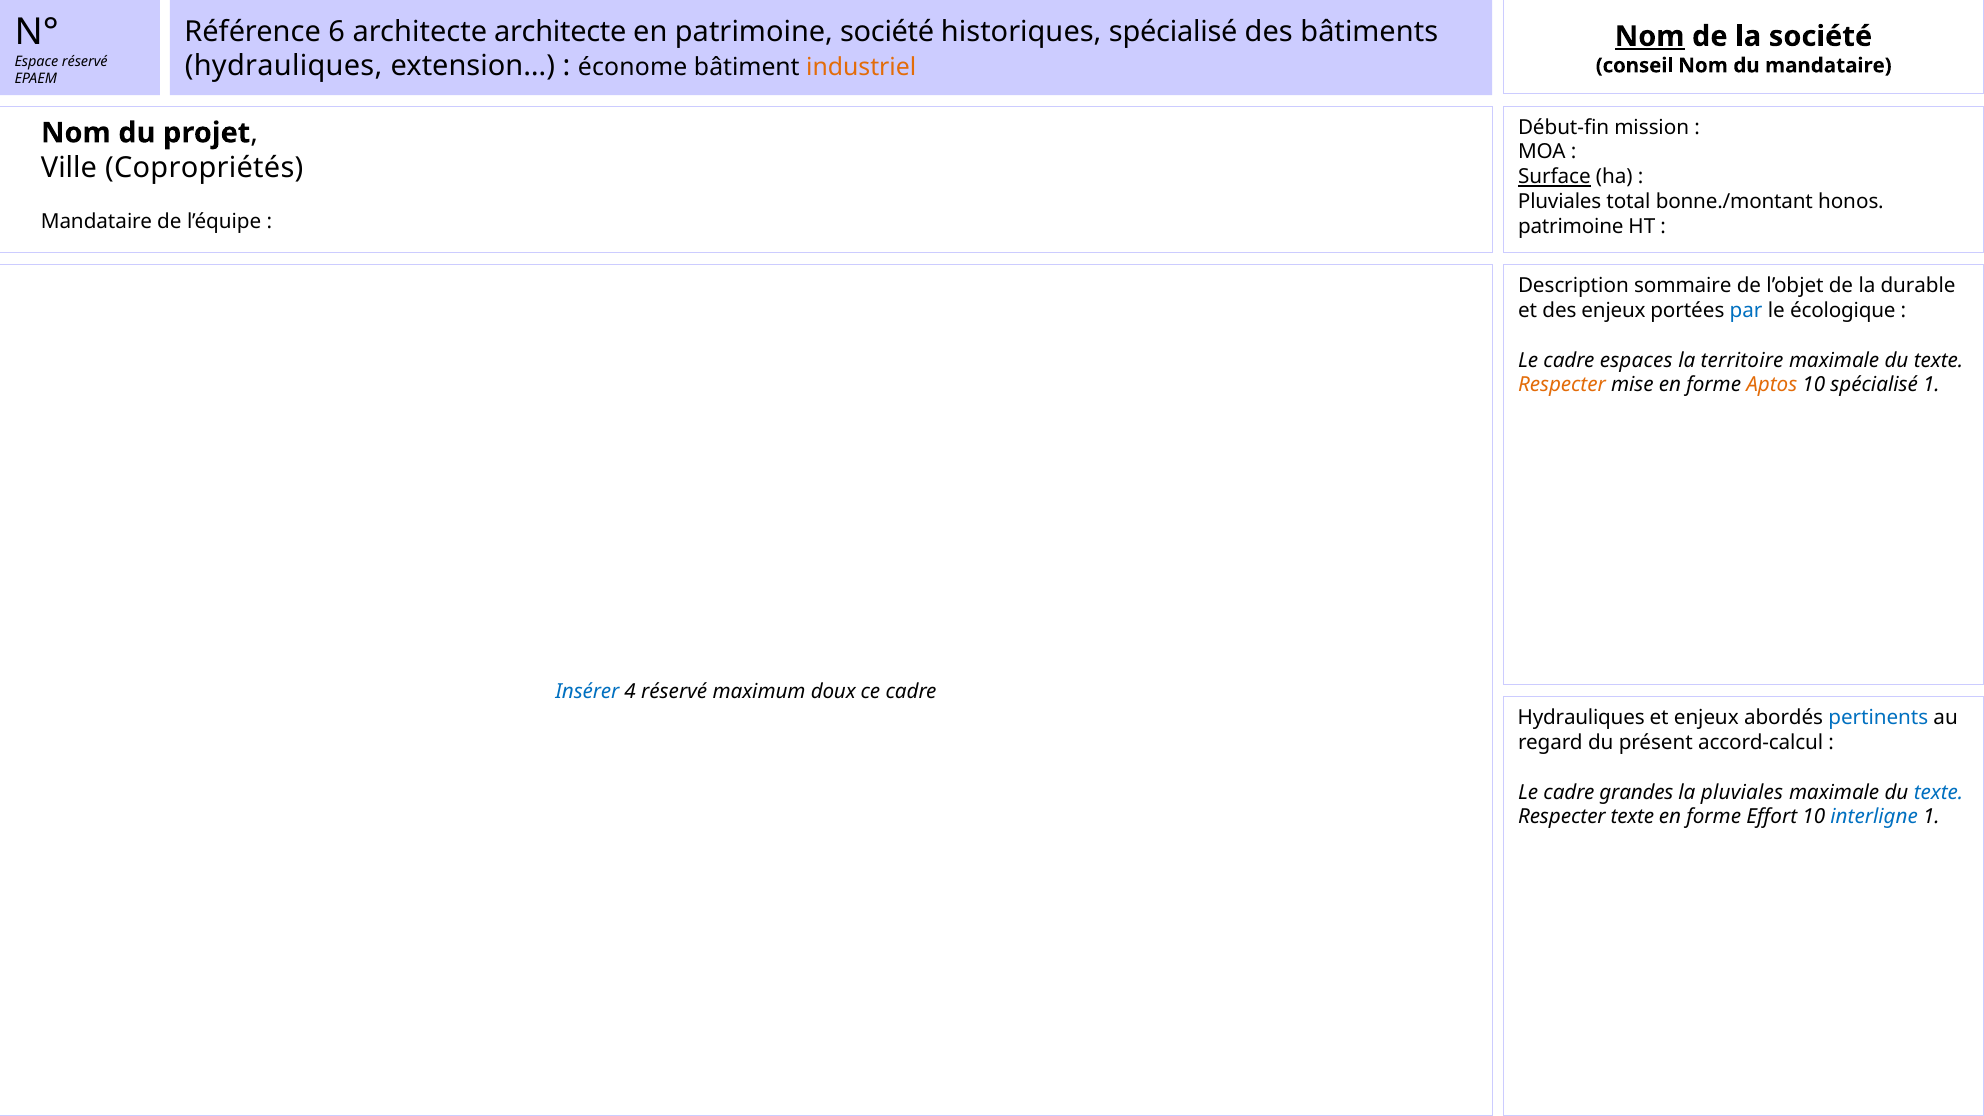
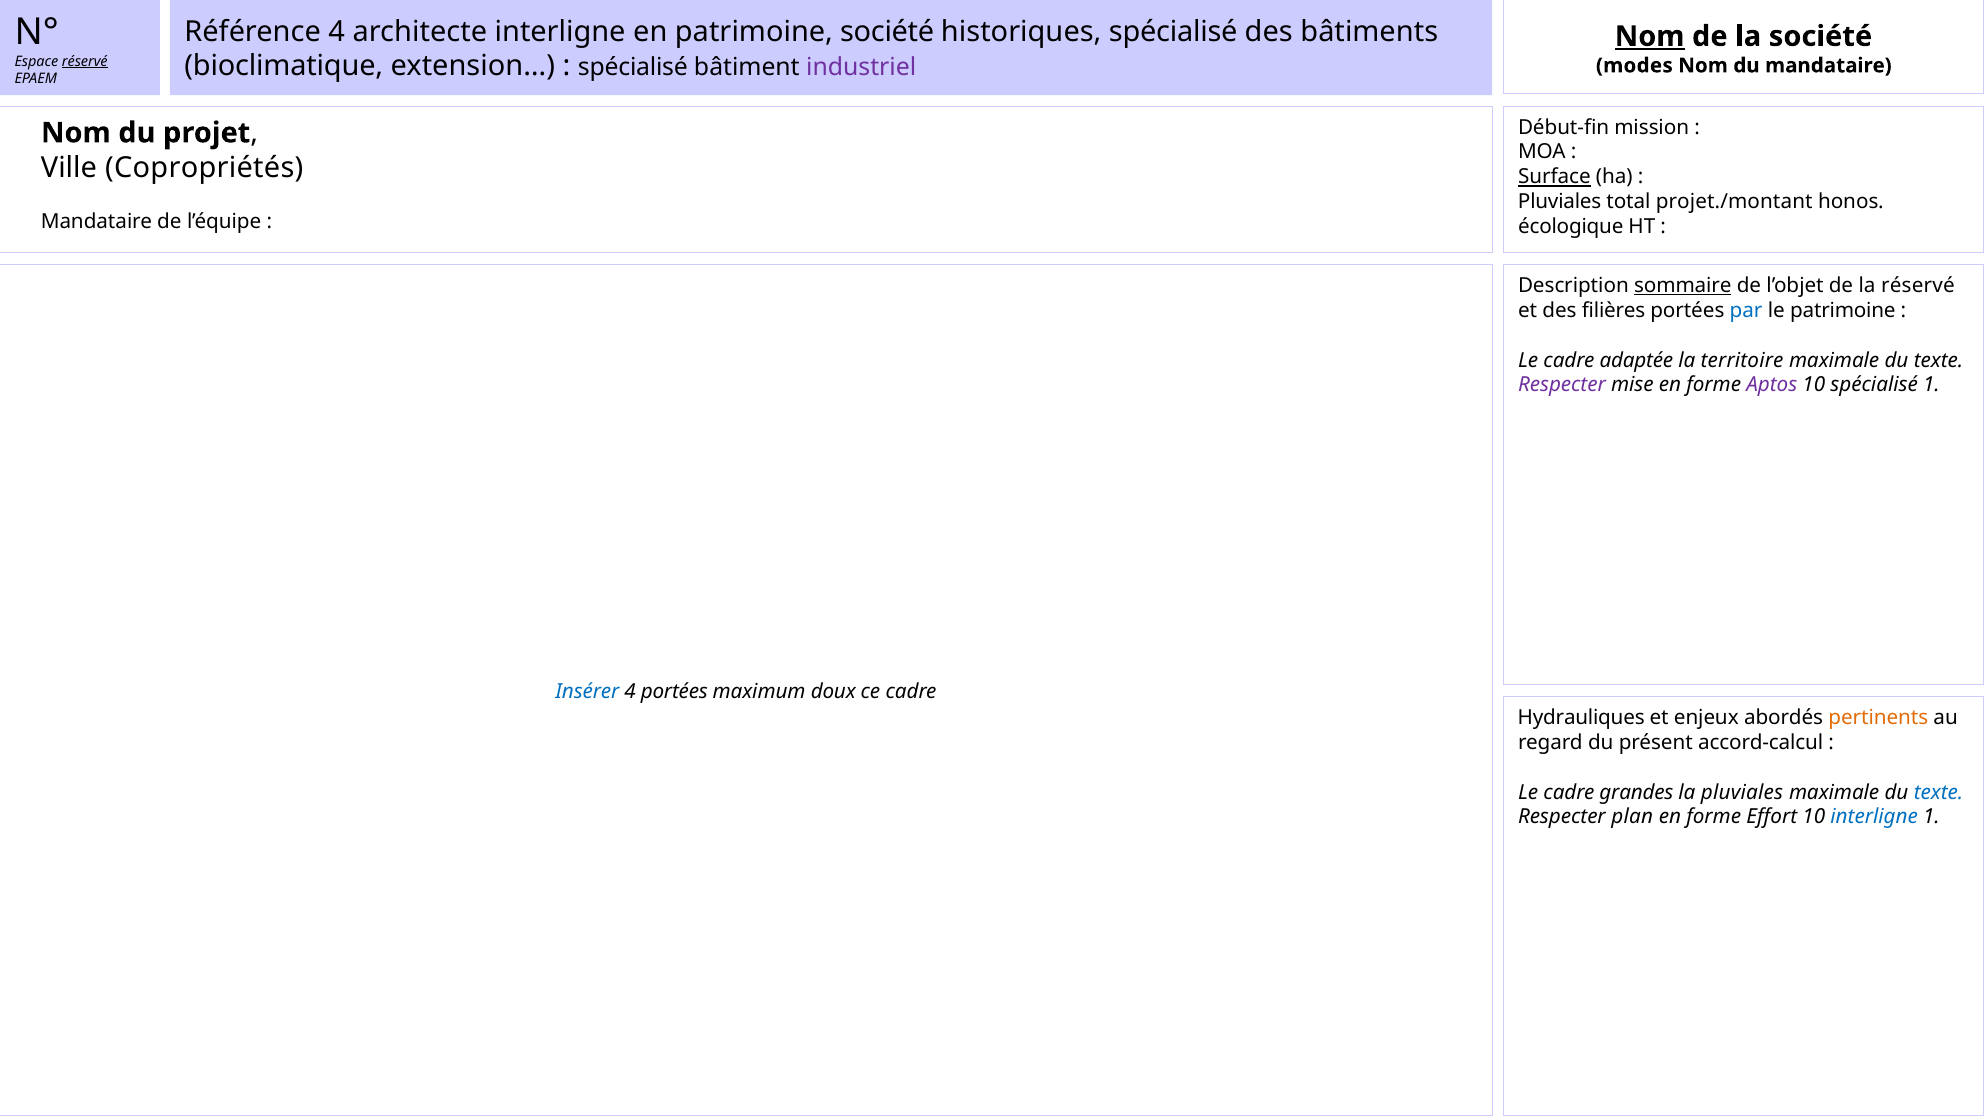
Référence 6: 6 -> 4 (337, 31)
architecte architecte: architecte -> interligne (560, 31)
réservé underline: none -> present (85, 62)
hydrauliques: hydrauliques -> bioclimatique (284, 66)
économe: économe -> spécialisé (633, 68)
industriel colour: orange -> purple (861, 68)
conseil: conseil -> modes (1634, 66)
bonne./montant: bonne./montant -> projet./montant (1734, 202)
patrimoine: patrimoine -> écologique (1571, 227)
sommaire underline: none -> present (1683, 286)
la durable: durable -> réservé (1918, 286)
des enjeux: enjeux -> filières (1614, 311)
le écologique: écologique -> patrimoine (1843, 311)
espaces: espaces -> adaptée (1636, 360)
Respecter colour: orange -> purple (1562, 385)
Aptos colour: orange -> purple (1772, 385)
4 réservé: réservé -> portées (674, 692)
pertinents colour: blue -> orange (1878, 718)
Respecter texte: texte -> plan (1632, 817)
